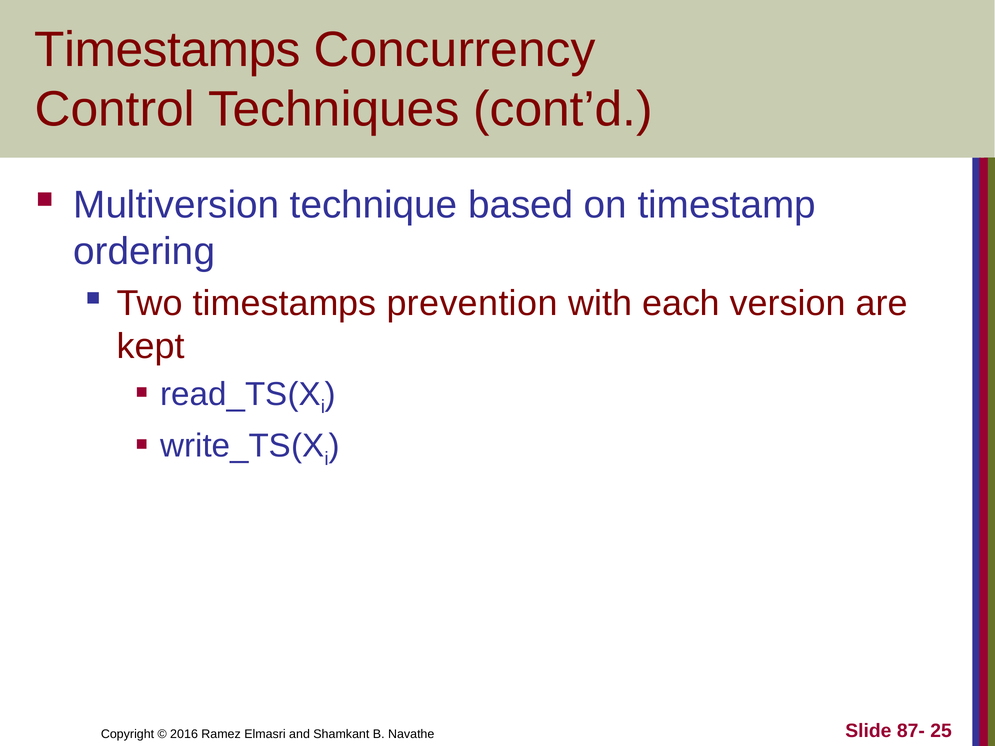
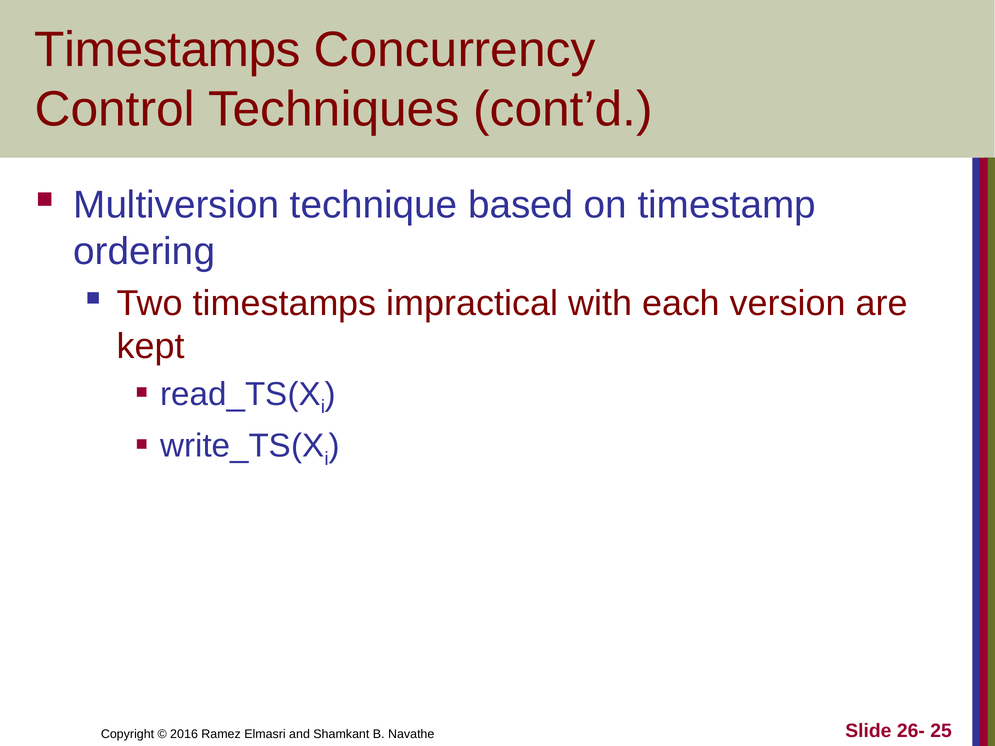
prevention: prevention -> impractical (472, 303)
87-: 87- -> 26- (911, 731)
